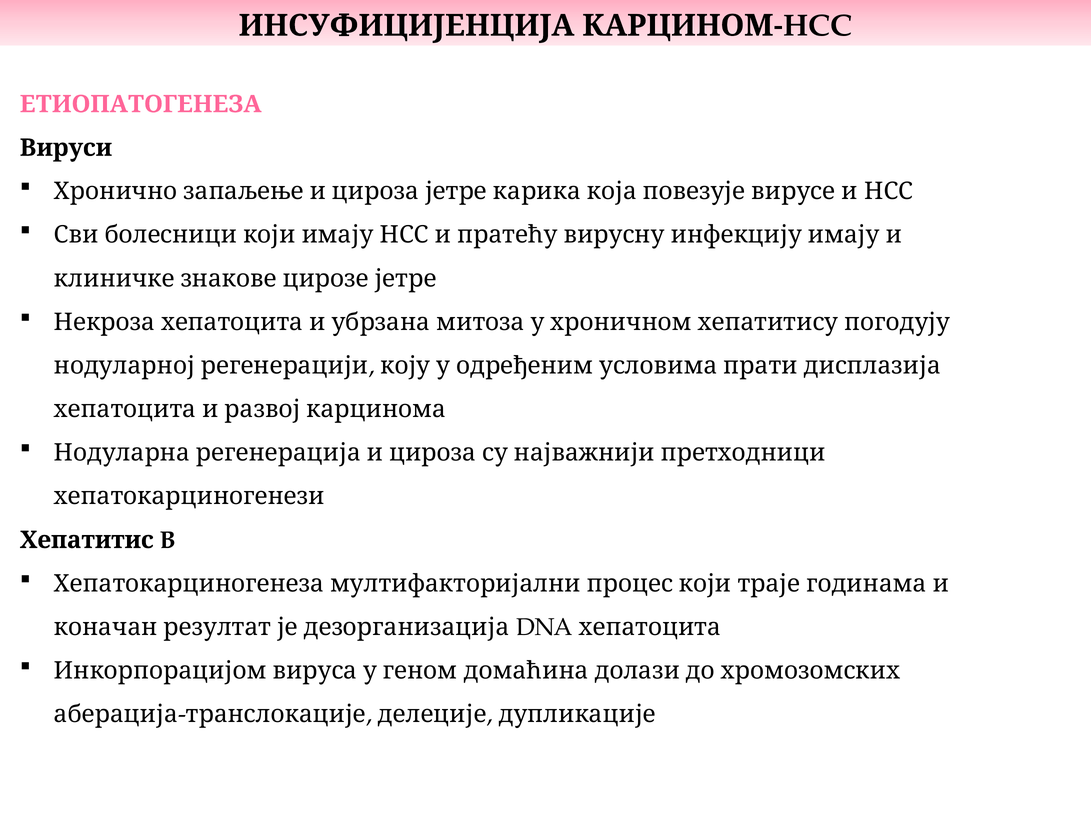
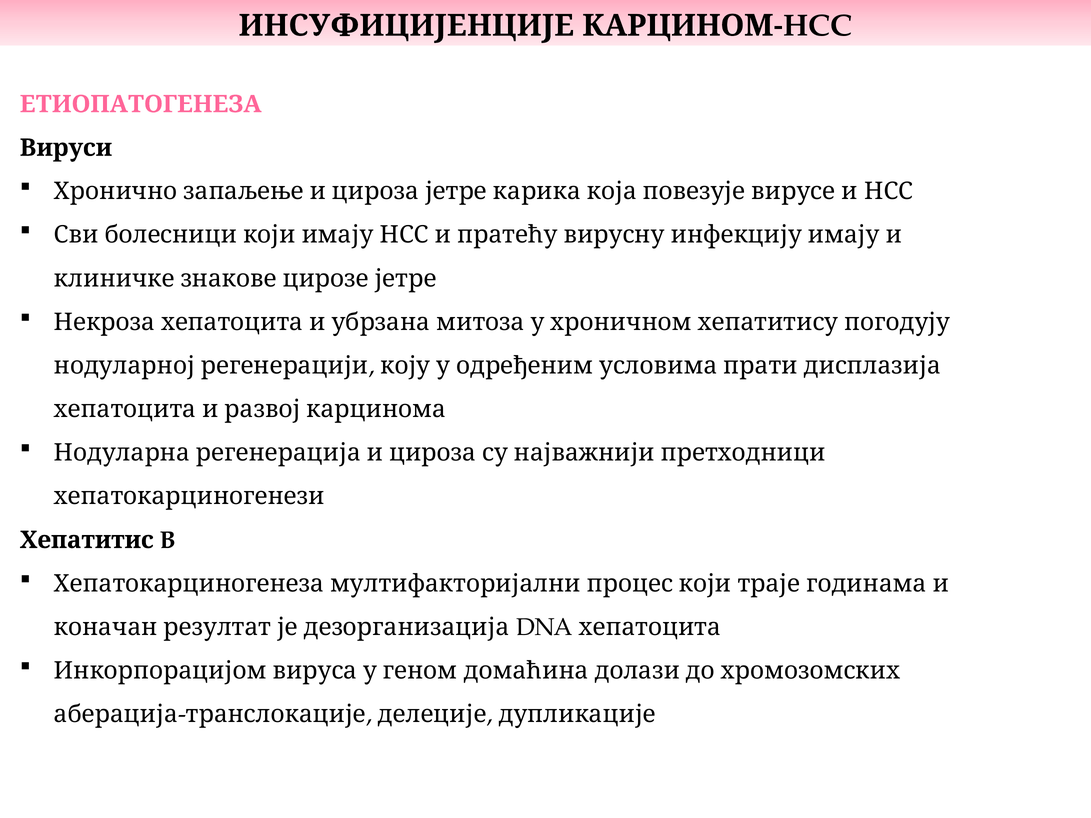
ИНСУФИЦИЈЕНЦИЈА: ИНСУФИЦИЈЕНЦИЈА -> ИНСУФИЦИЈЕНЦИЈЕ (406, 26)
